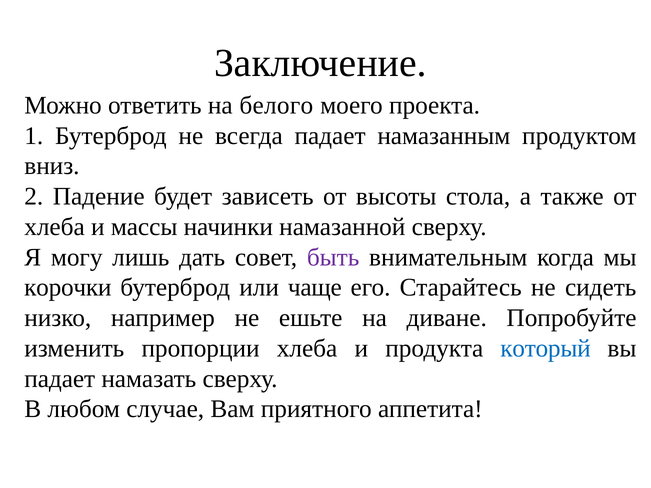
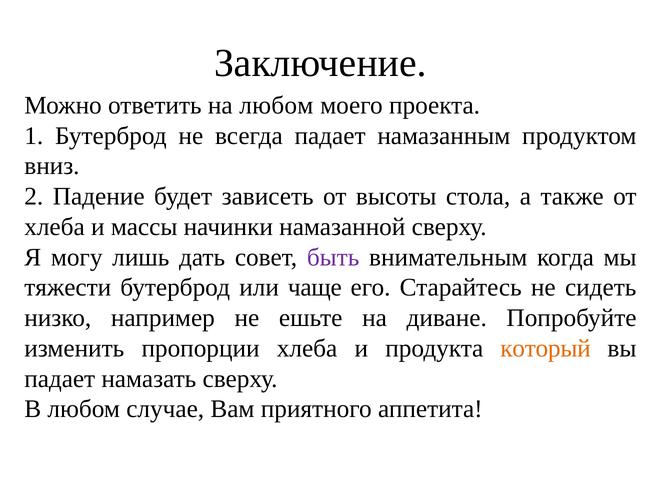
на белого: белого -> любом (276, 105)
корочки: корочки -> тяжести (68, 288)
который colour: blue -> orange (546, 349)
